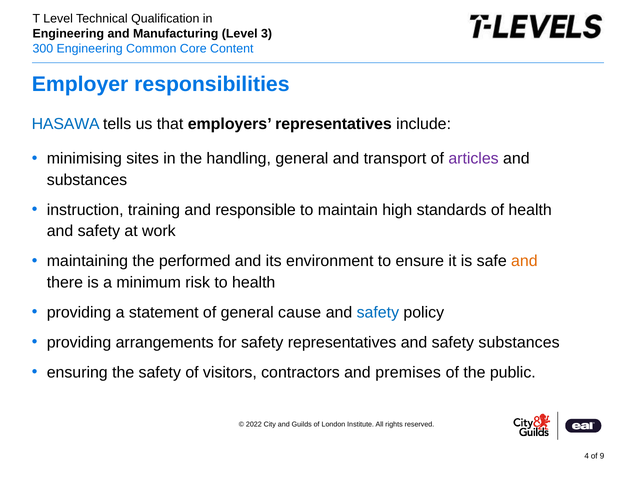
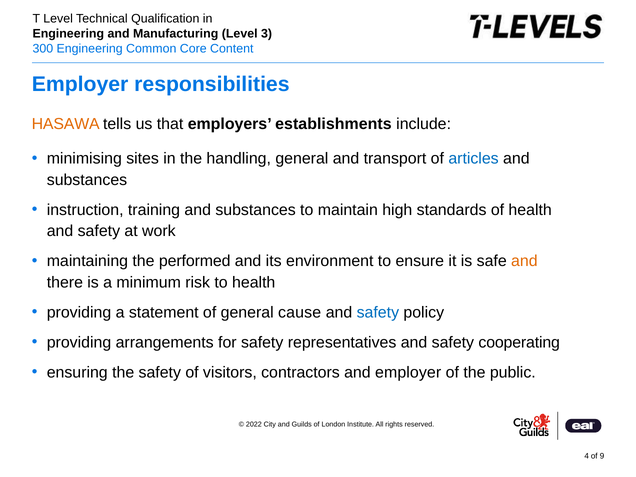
HASAWA colour: blue -> orange (66, 124)
employers representatives: representatives -> establishments (333, 124)
articles colour: purple -> blue (474, 159)
training and responsible: responsible -> substances (256, 210)
safety substances: substances -> cooperating (519, 342)
and premises: premises -> employer (408, 372)
